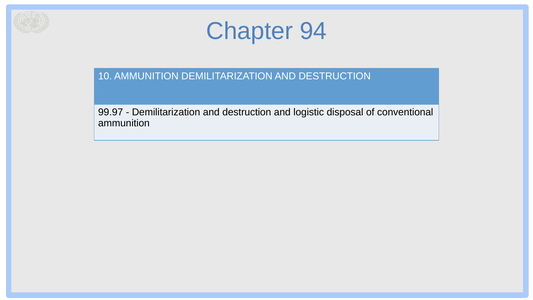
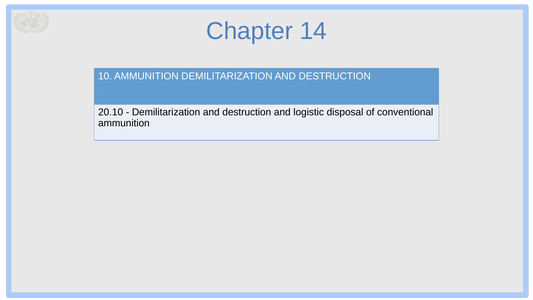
94: 94 -> 14 (313, 31)
99.97: 99.97 -> 20.10 (111, 112)
